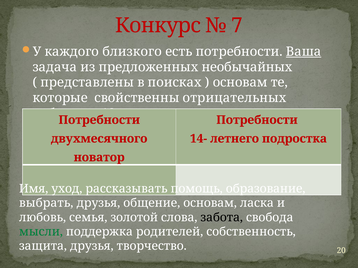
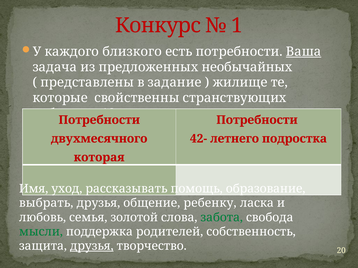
7: 7 -> 1 (237, 26)
поисках: поисках -> задание (175, 83)
основам: основам -> жилище (240, 83)
отрицательных: отрицательных -> странствующих (235, 98)
14-: 14- -> 42- (199, 139)
новатор: новатор -> которая (99, 158)
общение основам: основам -> ребенку (210, 203)
забота colour: black -> green (222, 218)
друзья underline: none -> present (92, 246)
